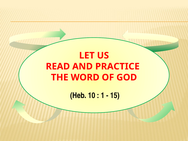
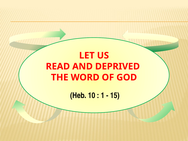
PRACTICE: PRACTICE -> DEPRIVED (117, 66)
